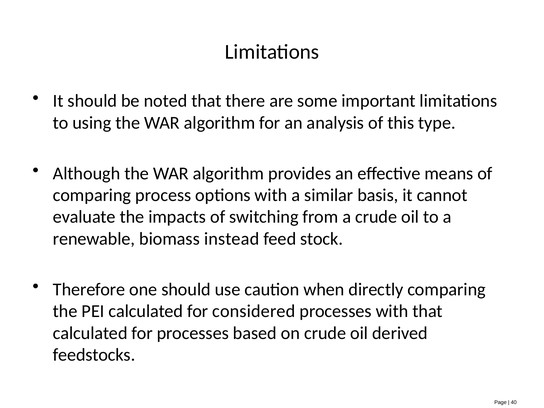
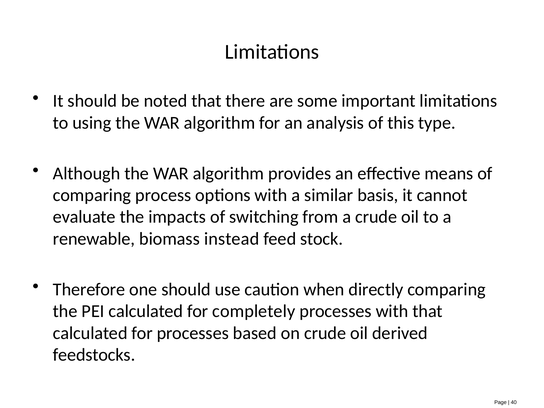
considered: considered -> completely (254, 311)
